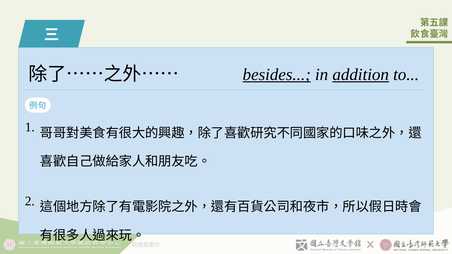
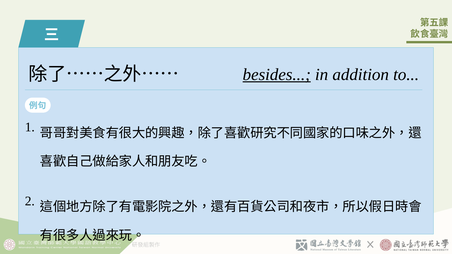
addition underline: present -> none (361, 75)
